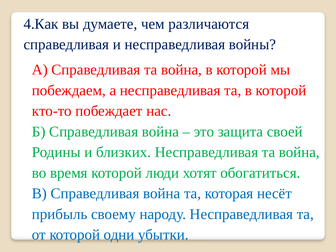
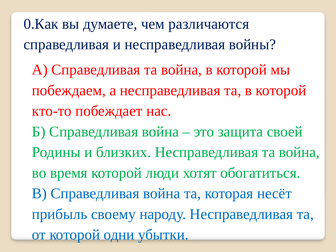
4.Как: 4.Как -> 0.Как (41, 24)
